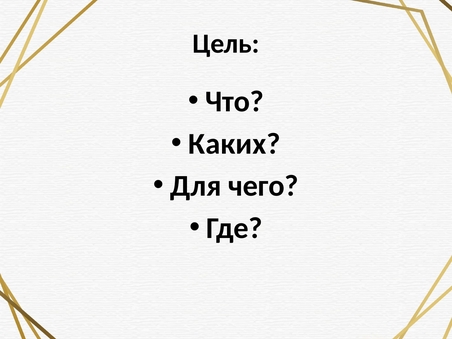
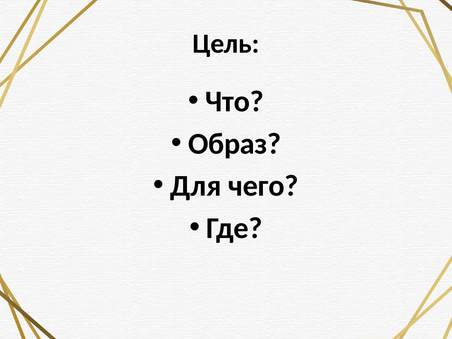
Каких: Каких -> Образ (235, 144)
